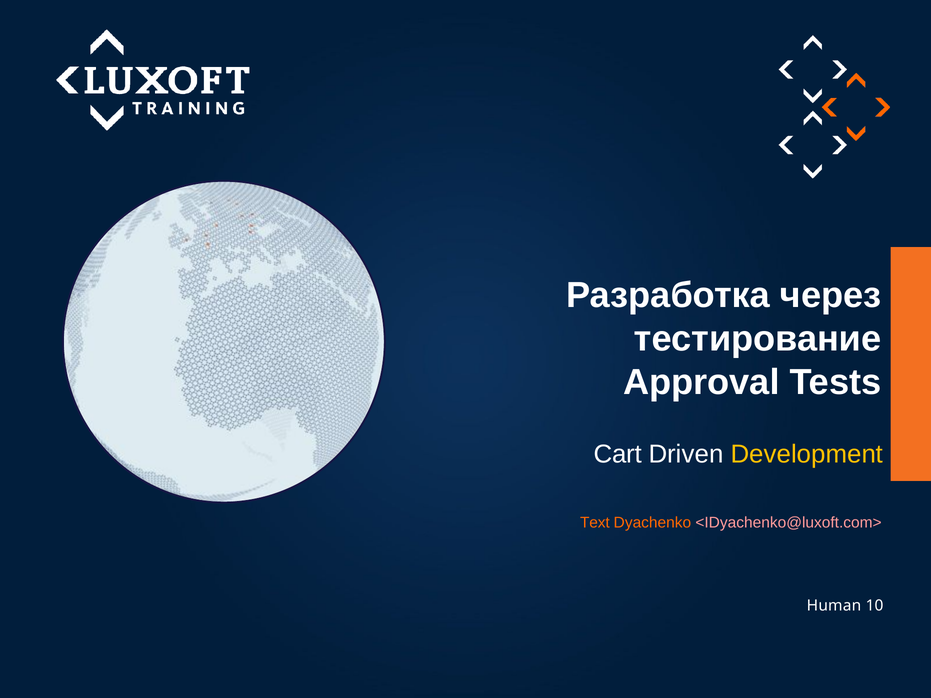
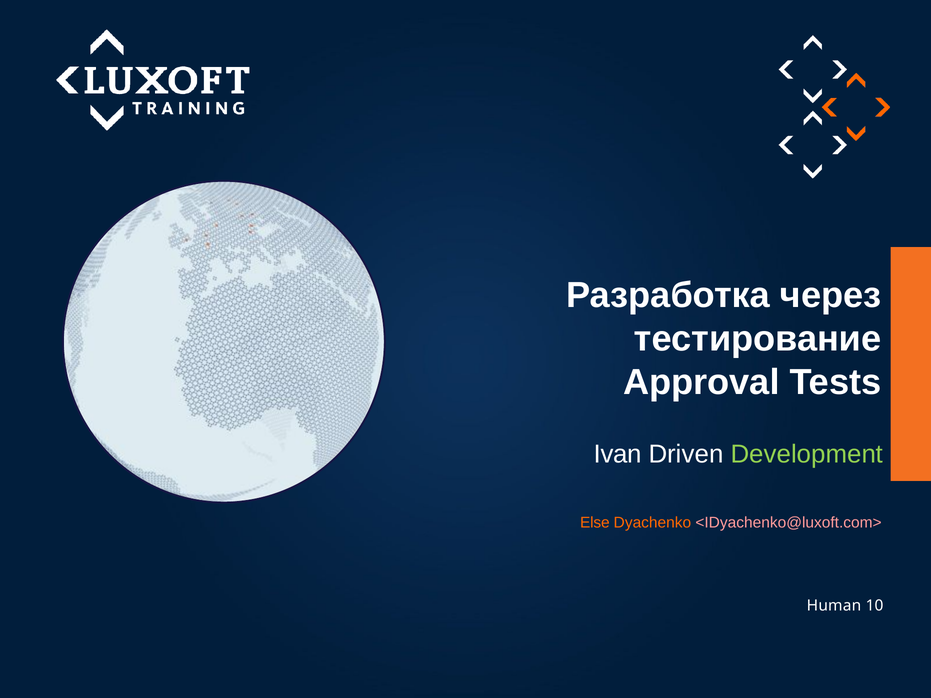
Cart: Cart -> Ivan (618, 454)
Development colour: yellow -> light green (807, 454)
Text: Text -> Else (595, 523)
